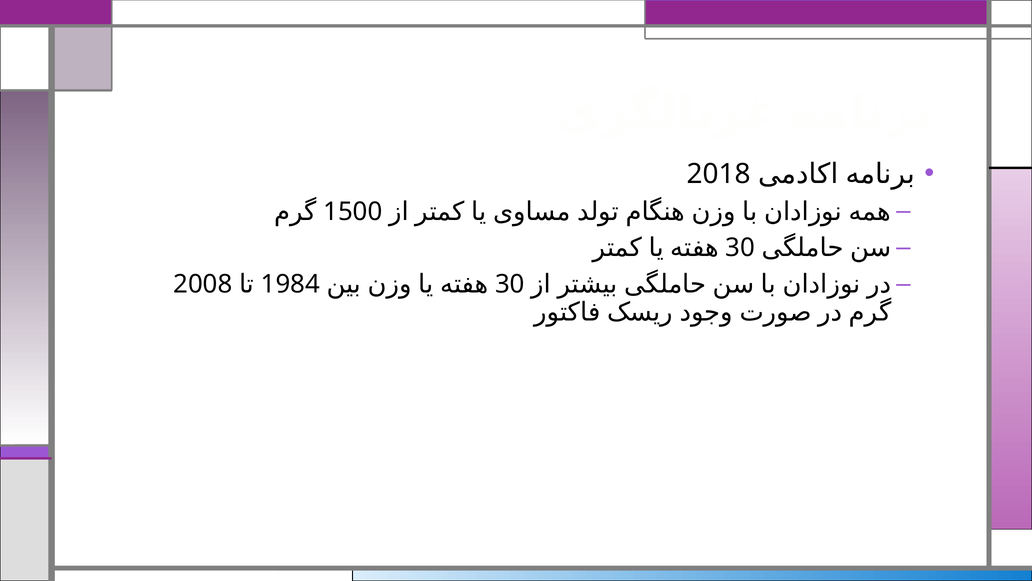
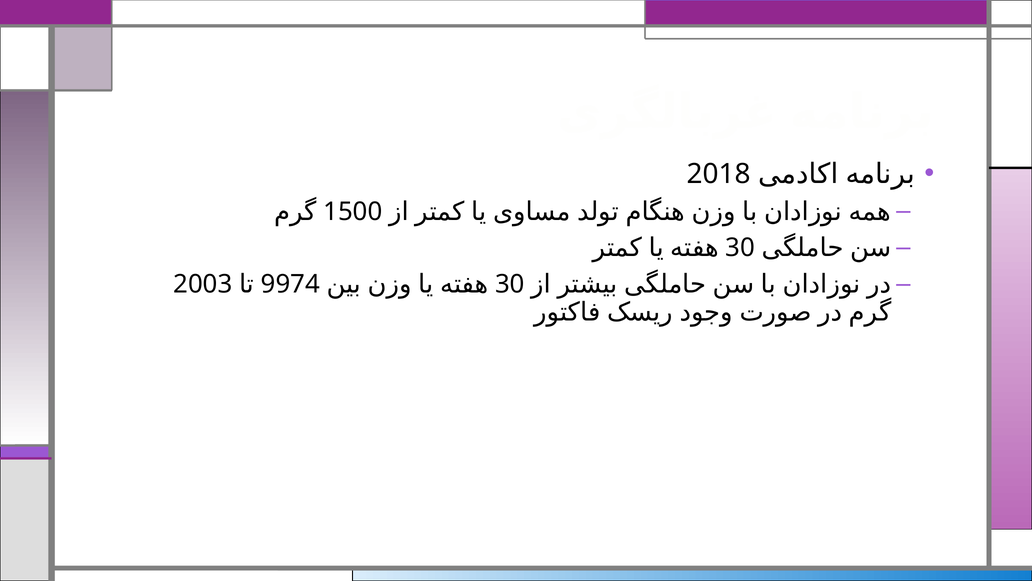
2008: 2008 -> 2003 (203, 284)
1984: 1984 -> 9974 (290, 284)
